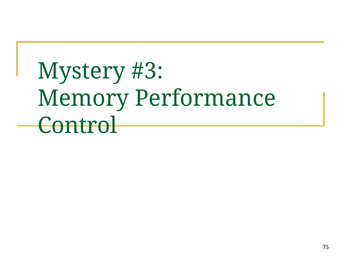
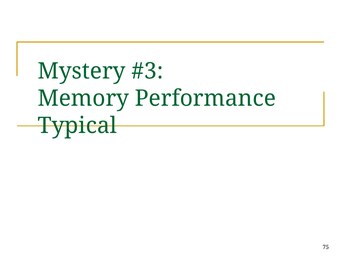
Control: Control -> Typical (77, 125)
